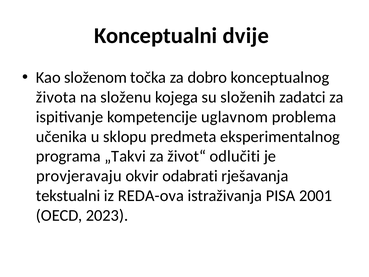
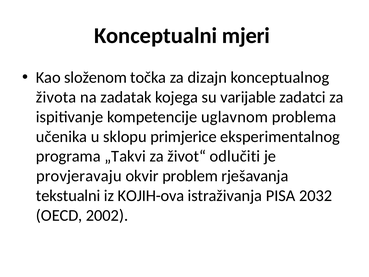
dvije: dvije -> mjeri (246, 36)
dobro: dobro -> dizajn (207, 77)
složenu: složenu -> zadatak (126, 97)
složenih: složenih -> varijable (248, 97)
predmeta: predmeta -> primjerice (184, 136)
odabrati: odabrati -> problem (190, 176)
REDA-ova: REDA-ova -> KOJIH-ova (151, 196)
2001: 2001 -> 2032 (316, 196)
2023: 2023 -> 2002 (107, 215)
